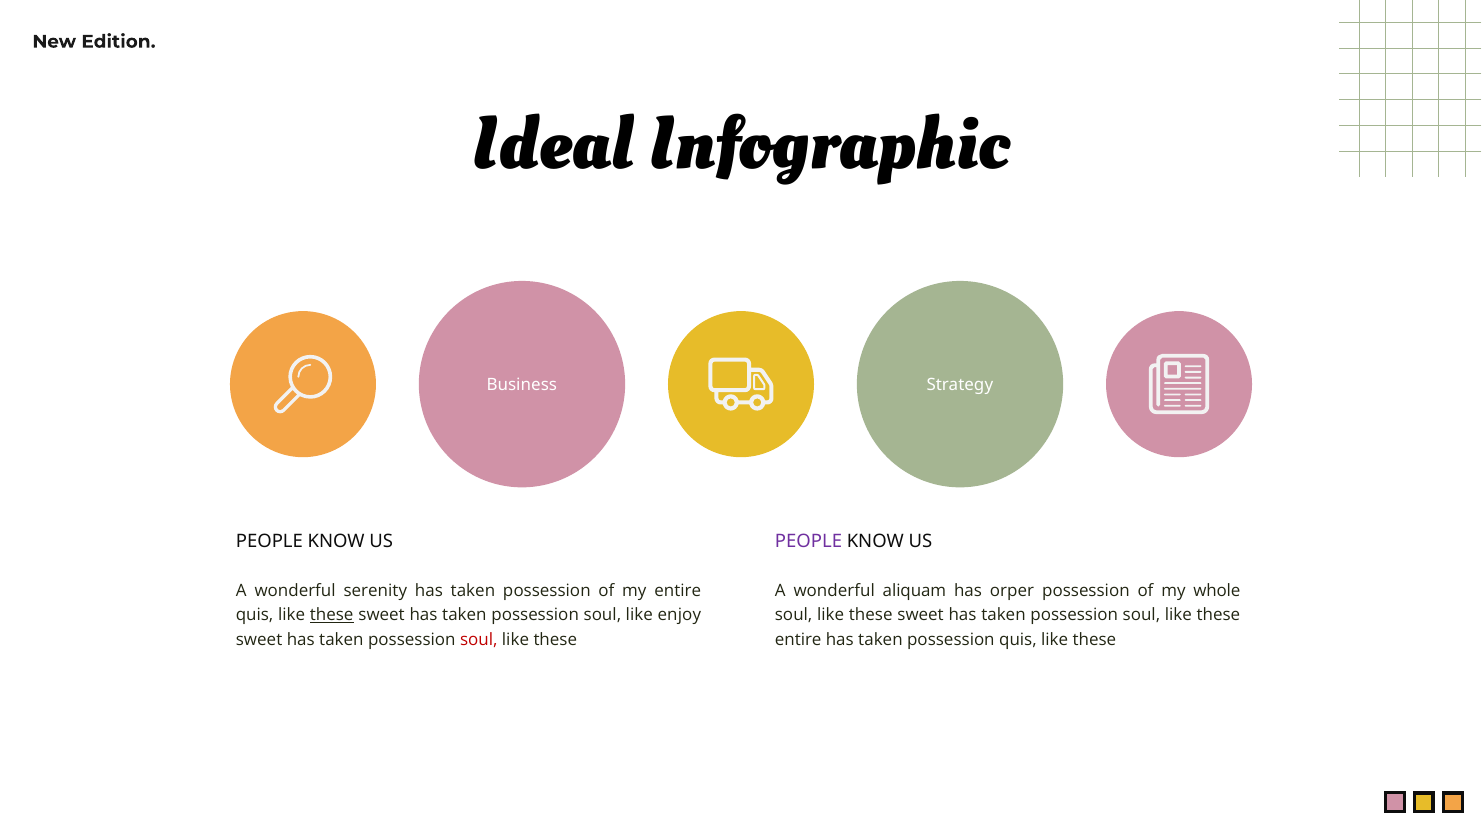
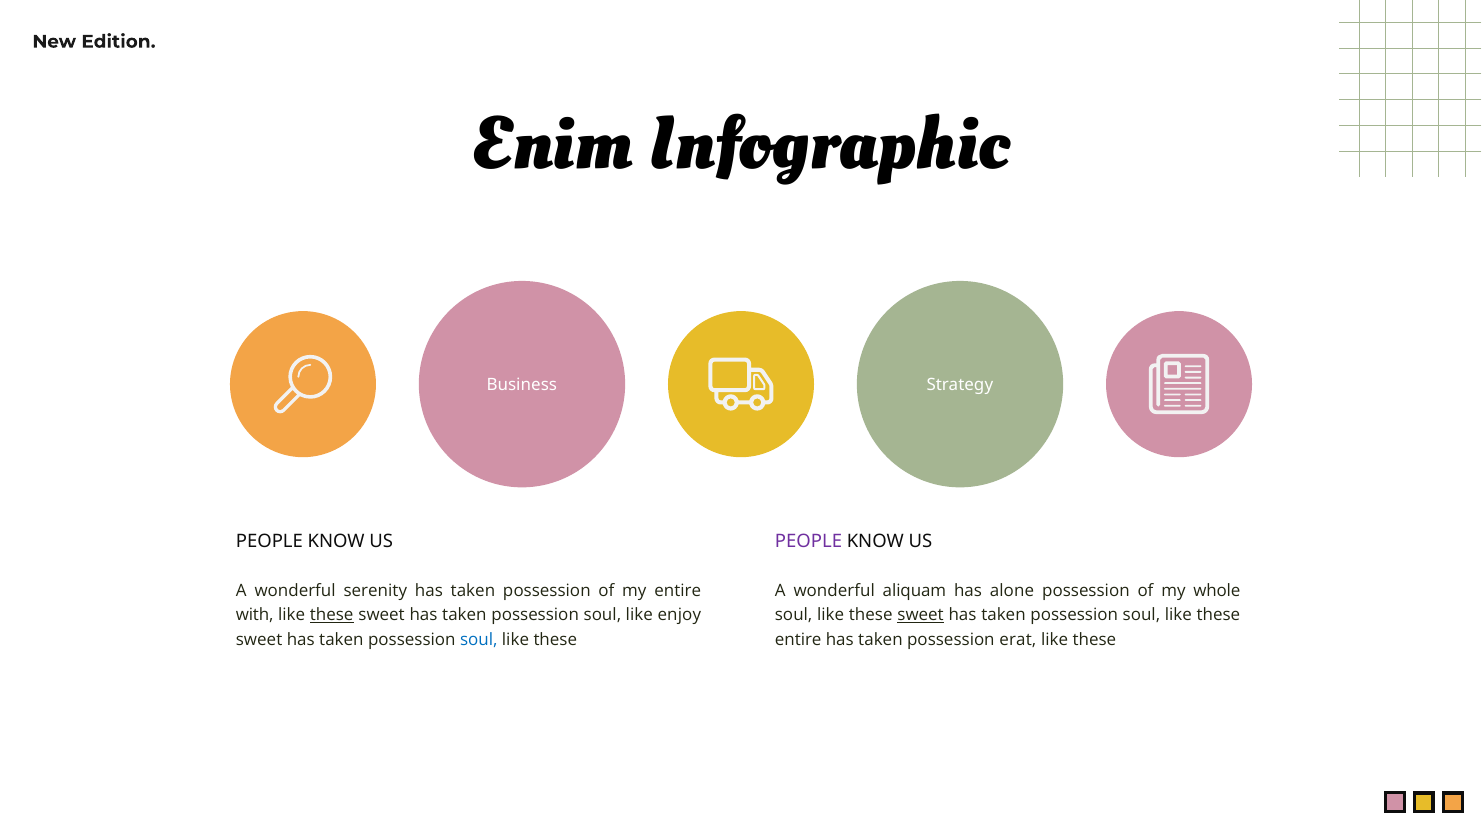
Ideal: Ideal -> Enim (553, 144)
orper: orper -> alone (1012, 590)
quis: quis -> with (255, 615)
sweet underline: none -> present (921, 615)
soul colour: red -> blue (479, 639)
possession quis: quis -> erat (1018, 639)
